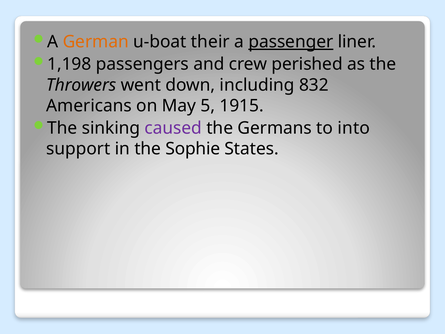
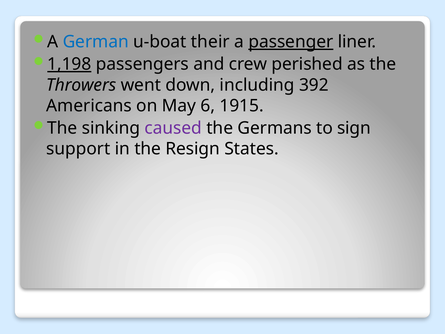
German colour: orange -> blue (96, 42)
1,198 underline: none -> present (69, 64)
832: 832 -> 392 (314, 85)
5: 5 -> 6 (208, 106)
into: into -> sign (354, 128)
Sophie: Sophie -> Resign (193, 149)
